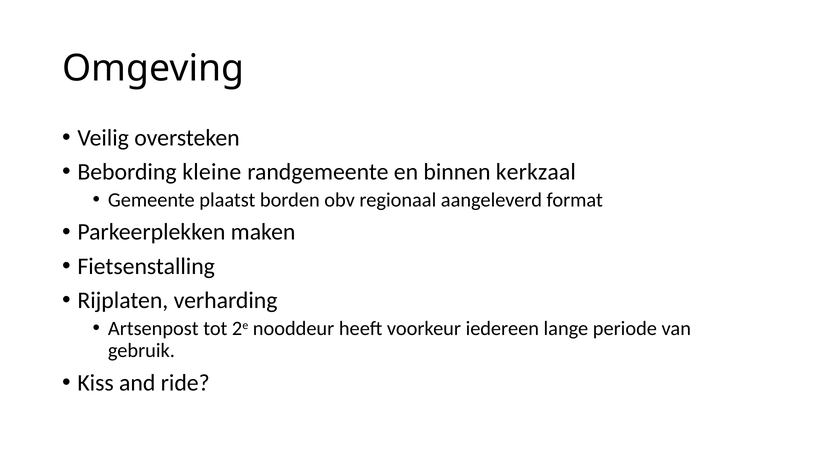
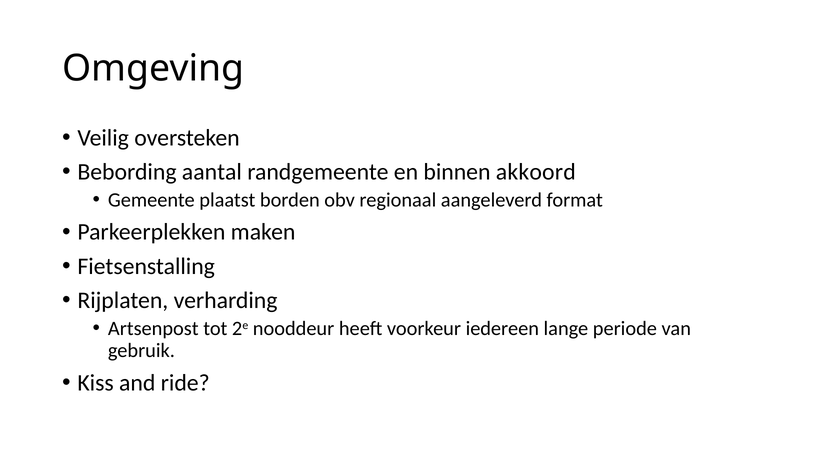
kleine: kleine -> aantal (212, 172)
kerkzaal: kerkzaal -> akkoord (536, 172)
